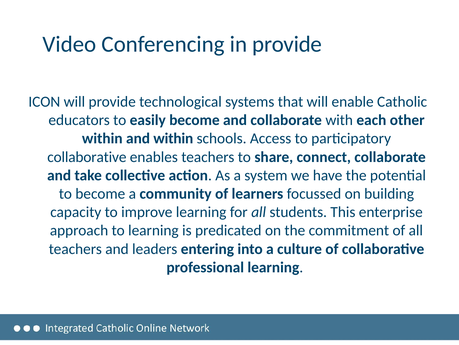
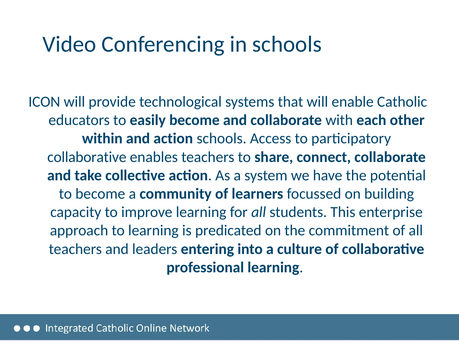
in provide: provide -> schools (287, 44)
and within: within -> action (173, 138)
